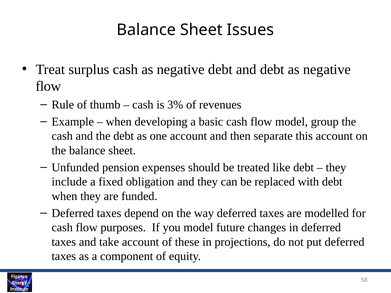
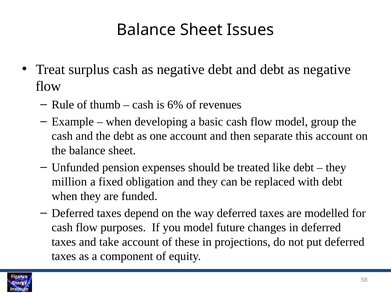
3%: 3% -> 6% (175, 105)
include: include -> million (69, 182)
